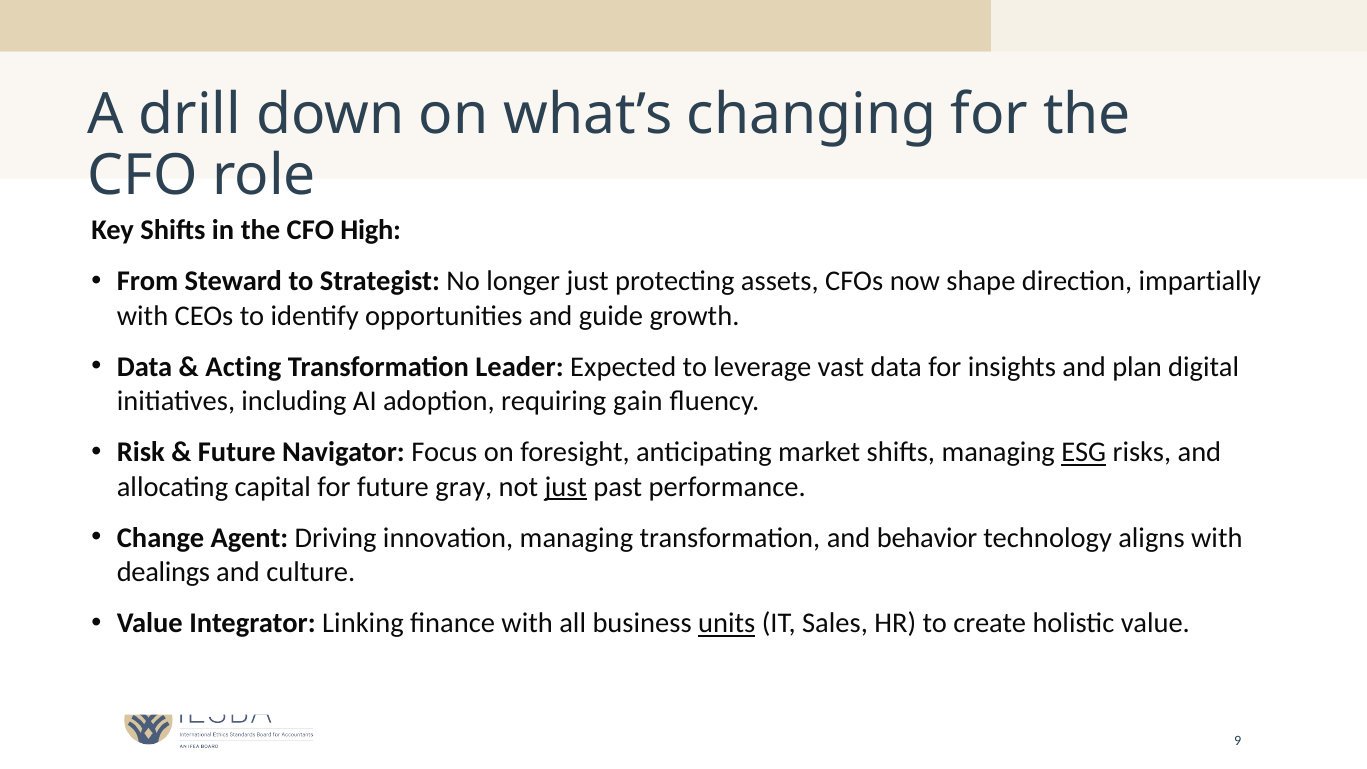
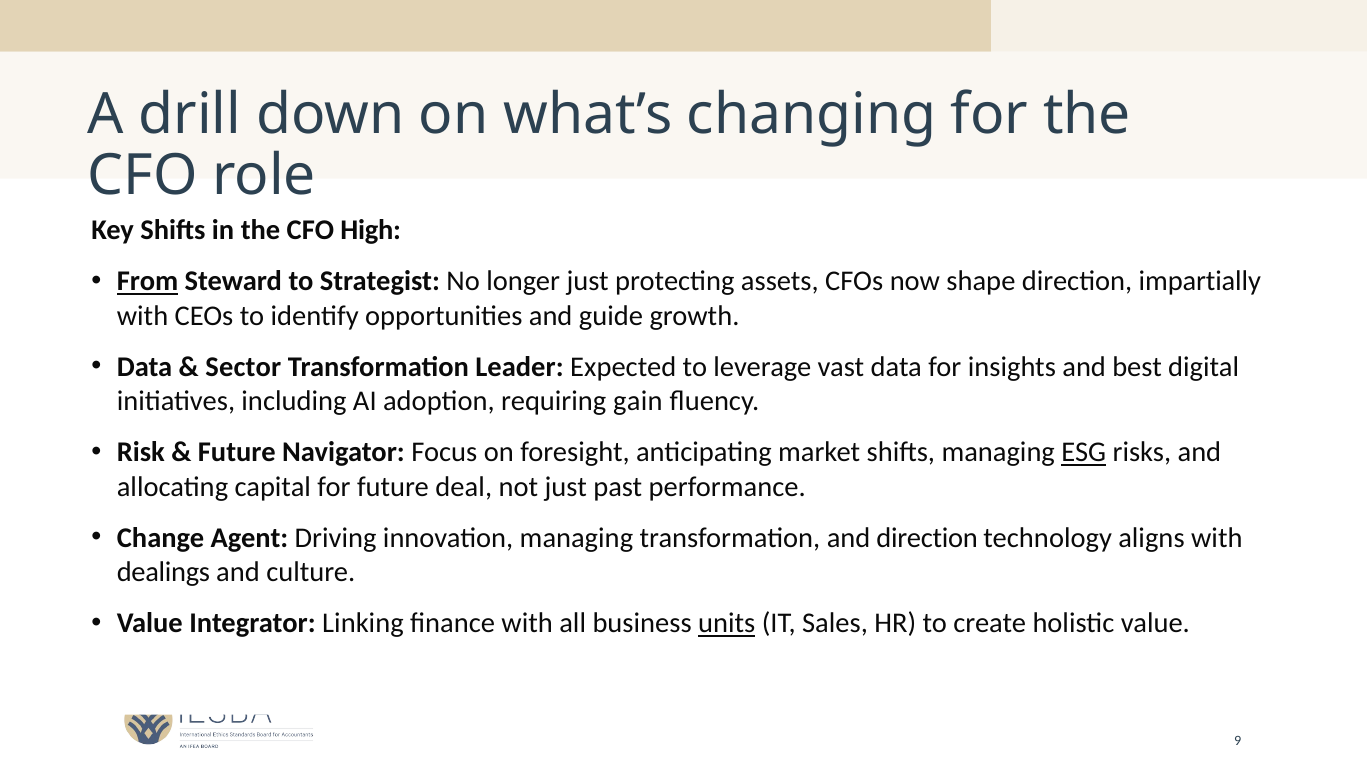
From underline: none -> present (148, 282)
Acting: Acting -> Sector (243, 367)
plan: plan -> best (1137, 367)
gray: gray -> deal (464, 487)
just underline: present -> none (566, 487)
and behavior: behavior -> direction (927, 538)
